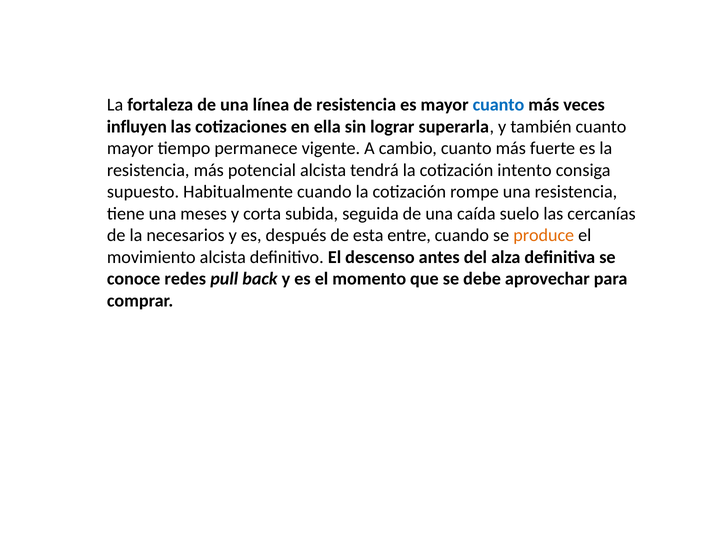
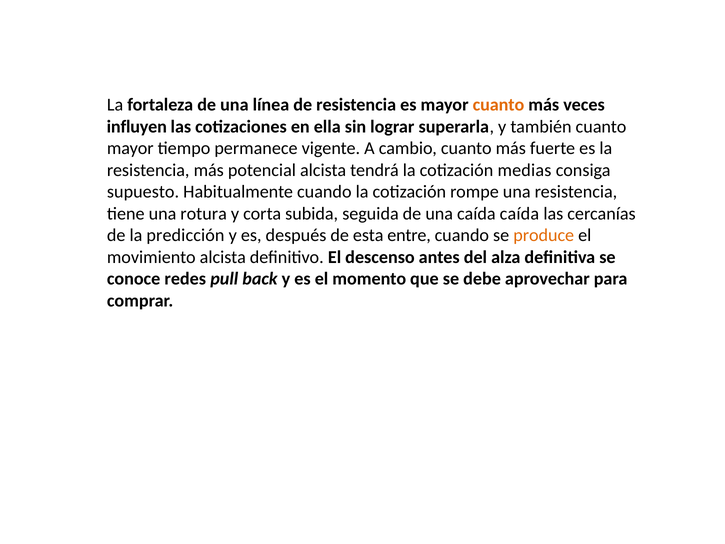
cuanto colour: blue -> orange (498, 105)
intento: intento -> medias (524, 170)
meses: meses -> rotura (204, 214)
caída suelo: suelo -> caída (519, 214)
necesarios: necesarios -> predicción (185, 235)
